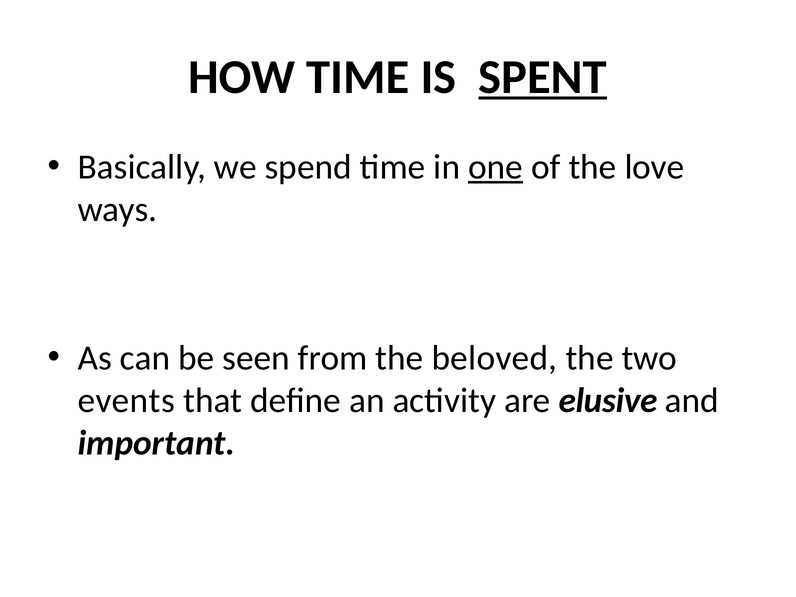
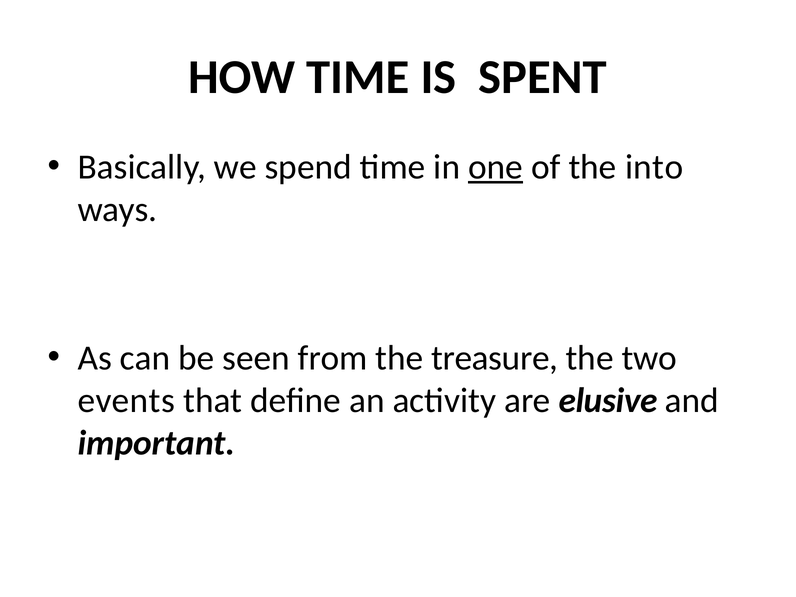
SPENT underline: present -> none (543, 77)
love: love -> into (654, 167)
beloved: beloved -> treasure (495, 358)
